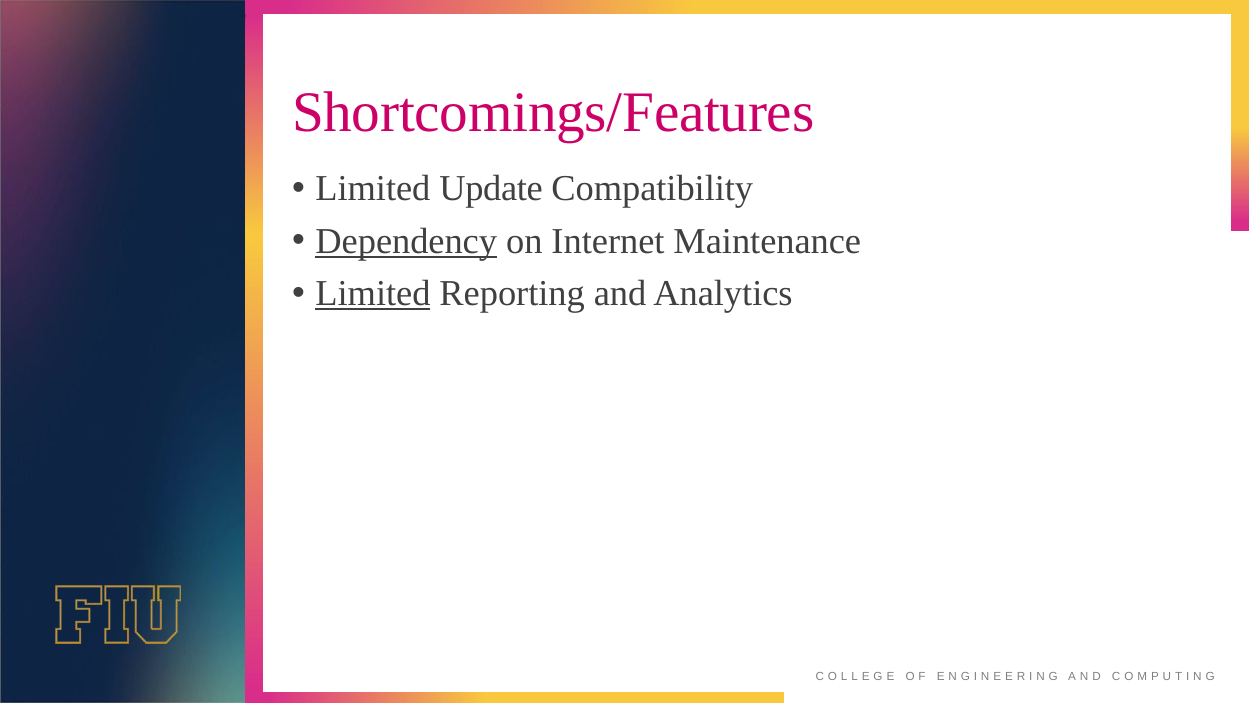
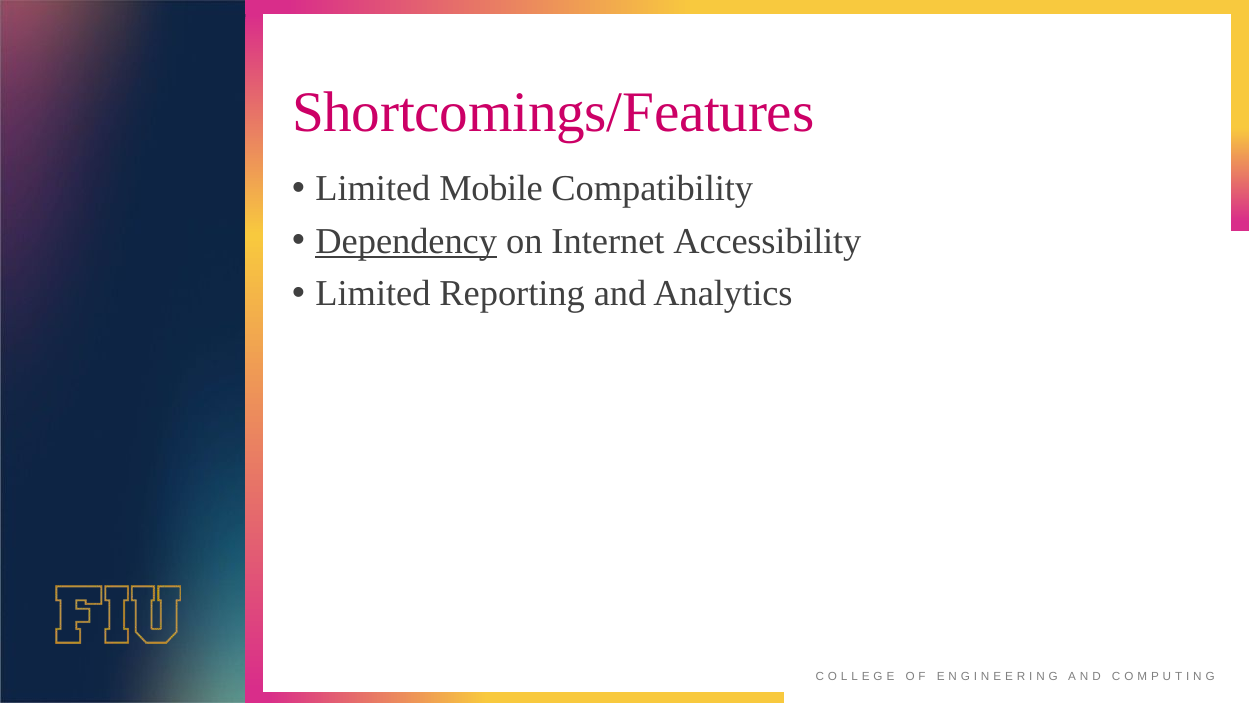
Update: Update -> Mobile (491, 188)
Maintenance: Maintenance -> Accessibility (767, 241)
Limited underline: present -> none (373, 293)
